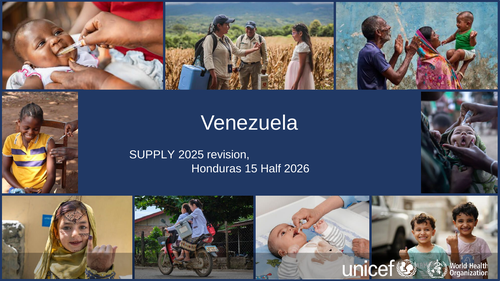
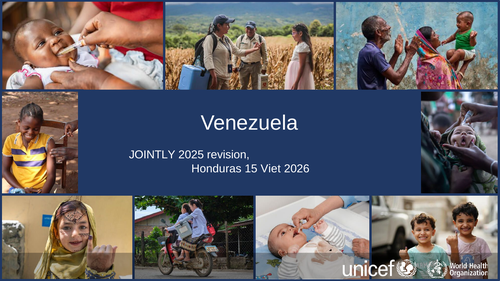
SUPPLY: SUPPLY -> JOINTLY (152, 155)
Half: Half -> Viet (271, 169)
